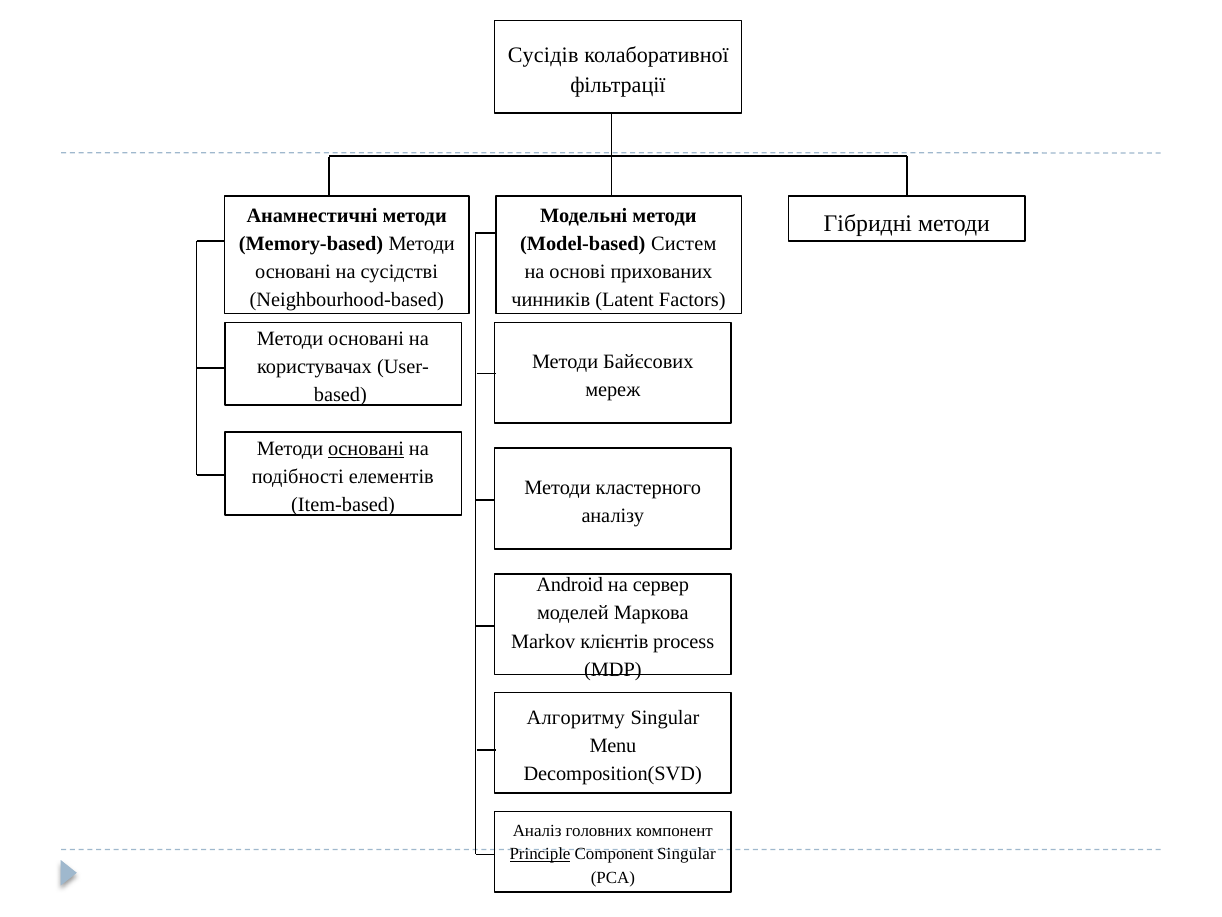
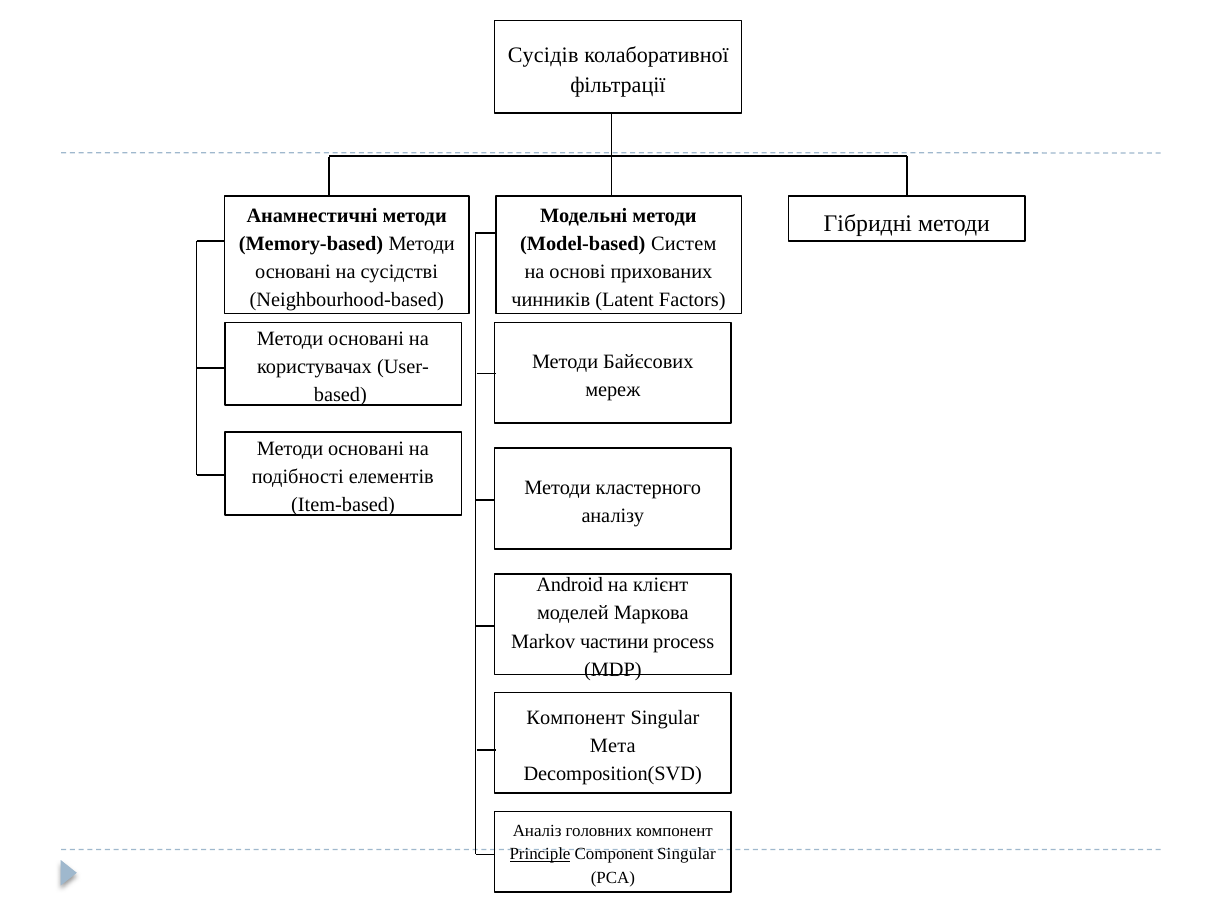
основані underline: present -> none (366, 448)
сервер: сервер -> клієнт (661, 585)
клієнтів: клієнтів -> частини (614, 641)
Алгоритму: Алгоритму -> Компонент (576, 718)
Menu: Menu -> Мета (613, 746)
